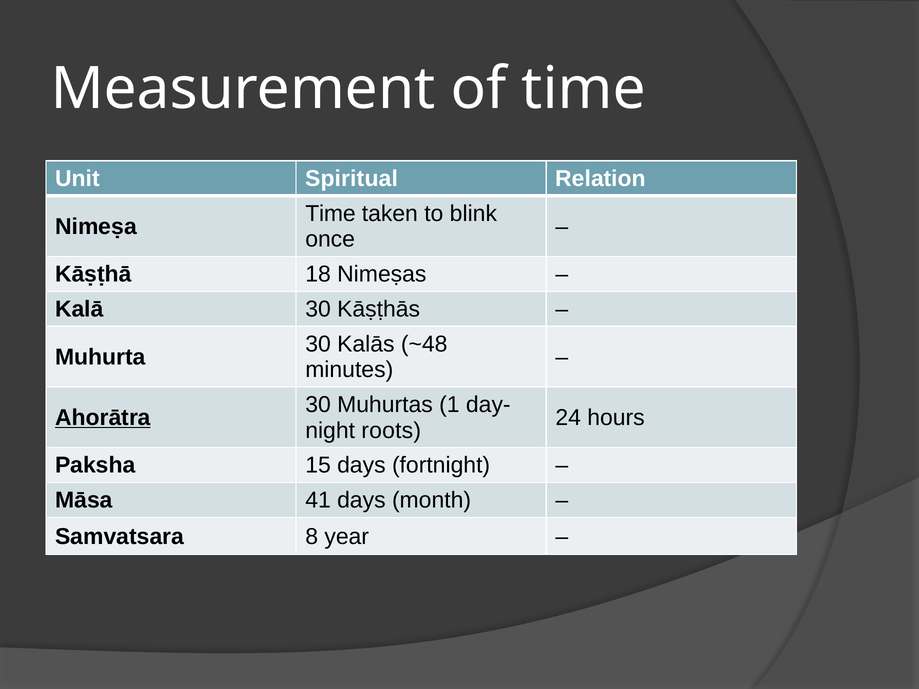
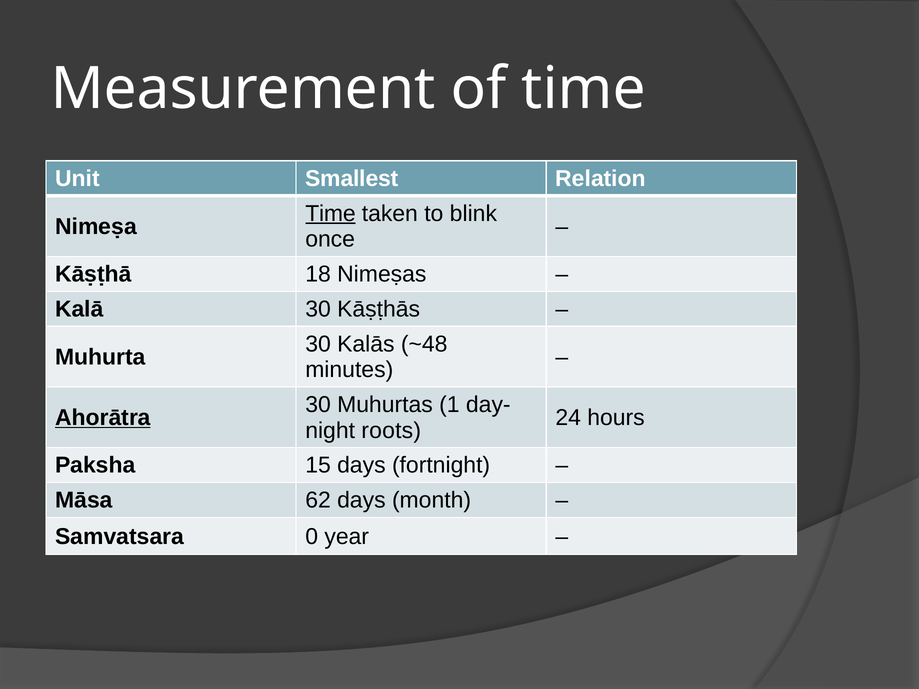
Spiritual: Spiritual -> Smallest (352, 179)
Time underline: none -> present (330, 214)
41: 41 -> 62 (318, 501)
8: 8 -> 0 (312, 537)
